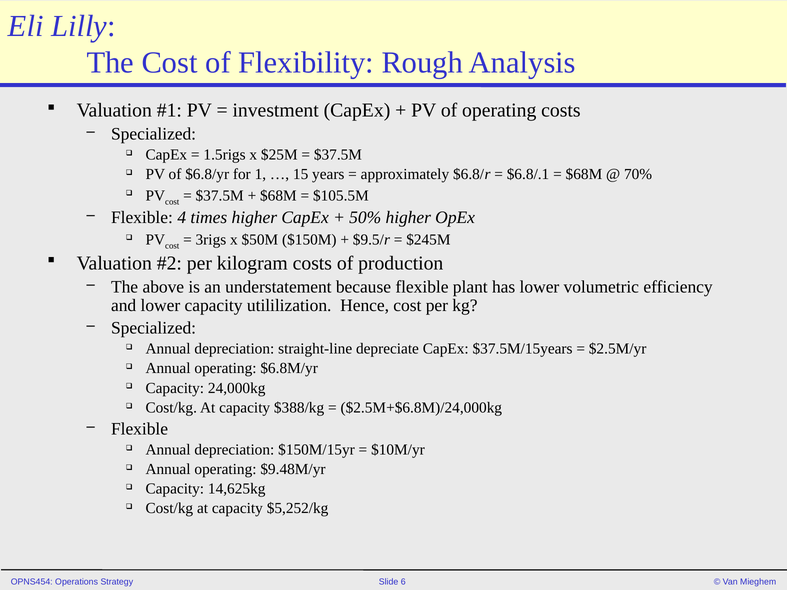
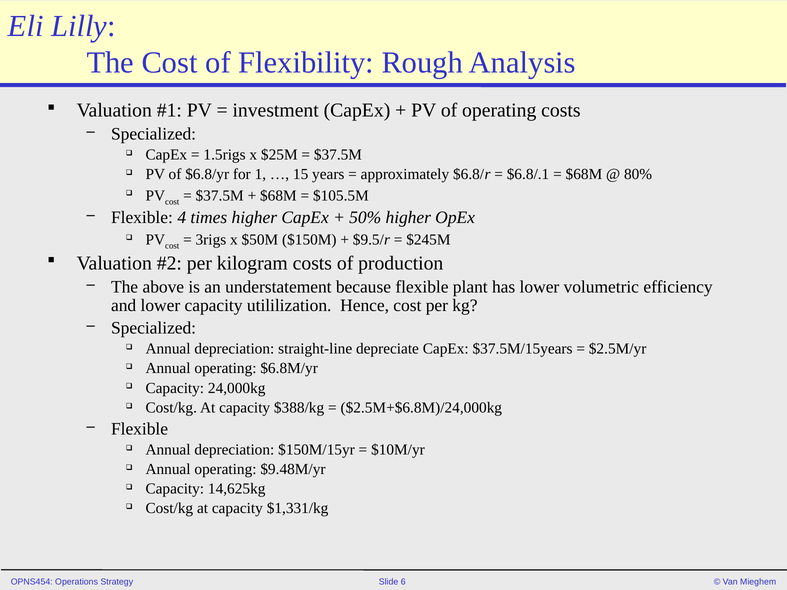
70%: 70% -> 80% (638, 174)
$5,252/kg: $5,252/kg -> $1,331/kg (298, 509)
